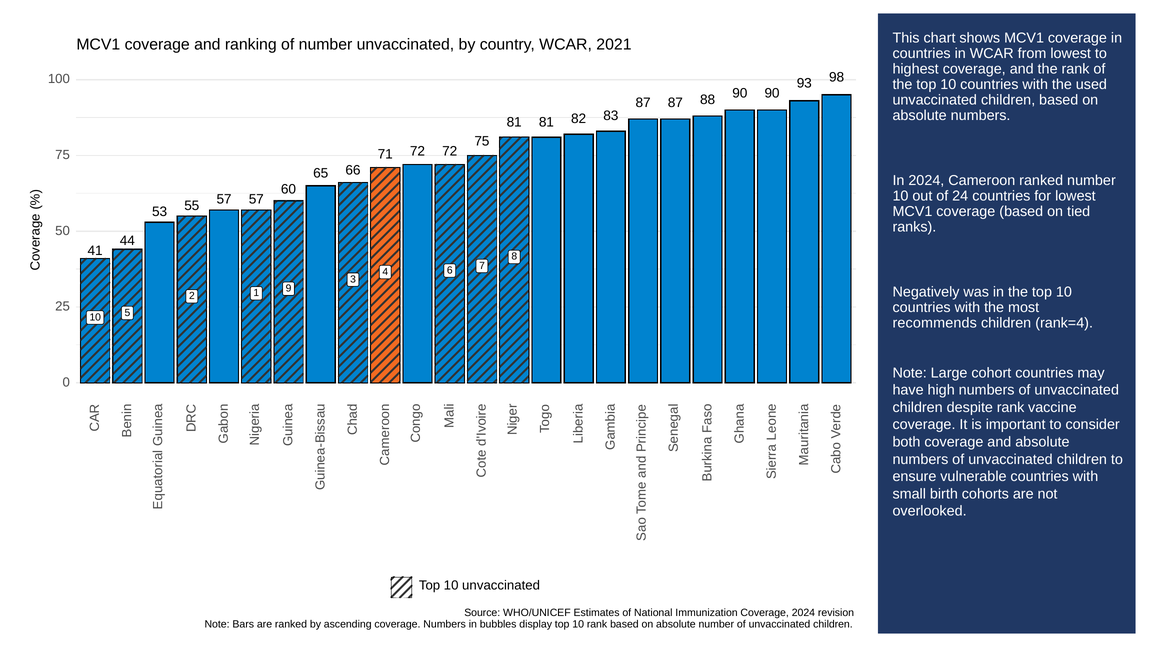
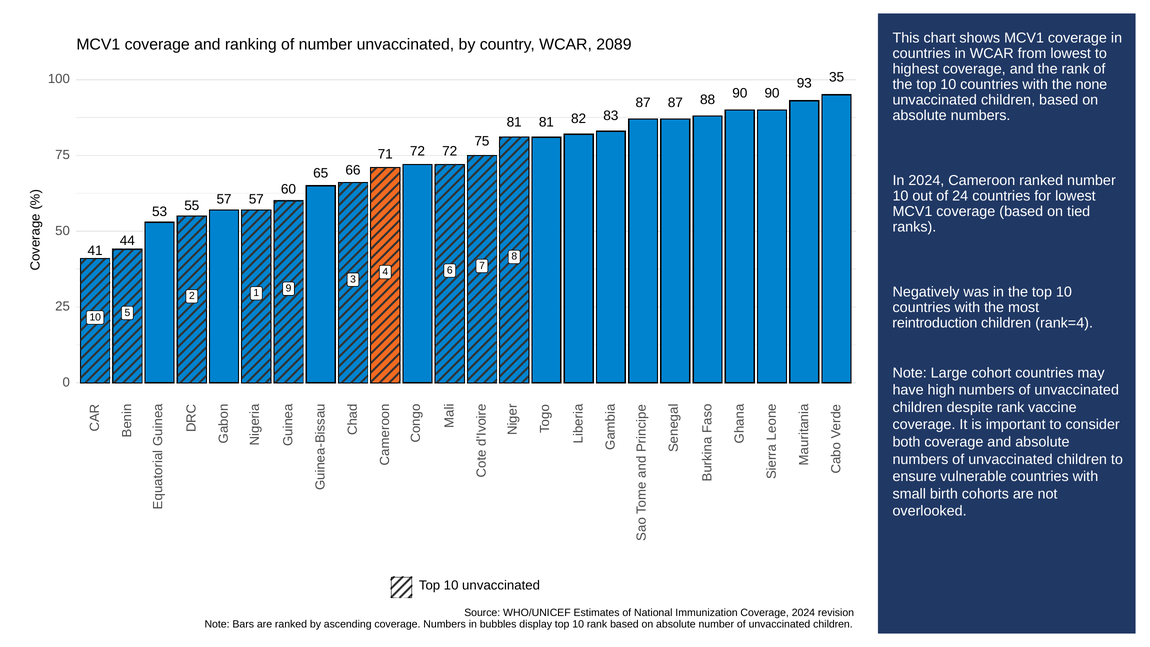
2021: 2021 -> 2089 (614, 44)
98: 98 -> 35 (837, 77)
used: used -> none (1091, 84)
recommends: recommends -> reintroduction (935, 323)
